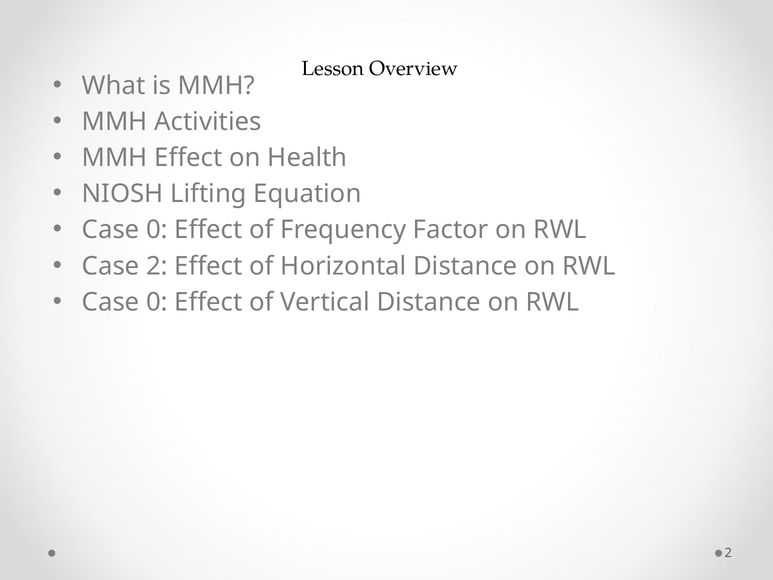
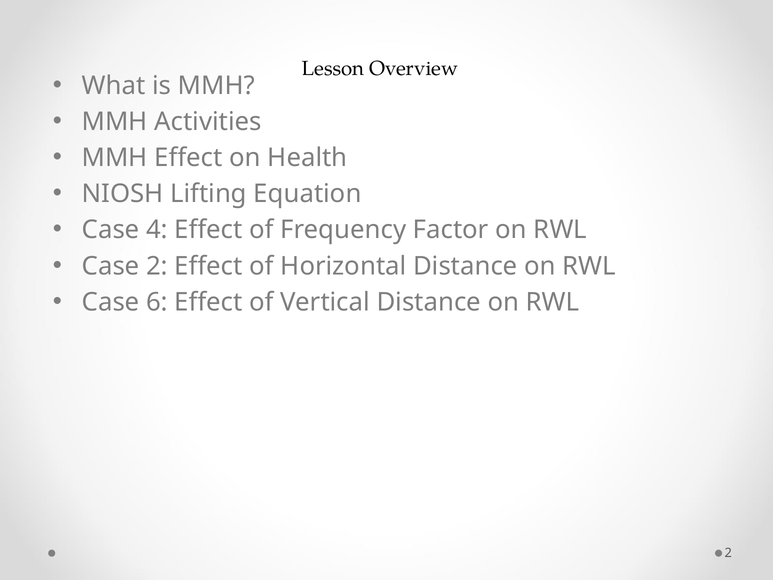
0: 0 -> 4 (157, 230)
0: 0 -> 6 (157, 302)
